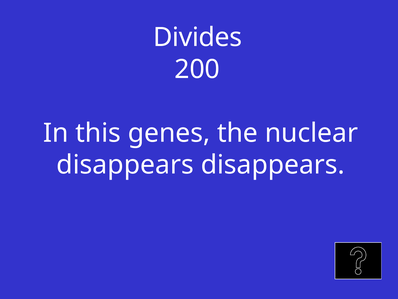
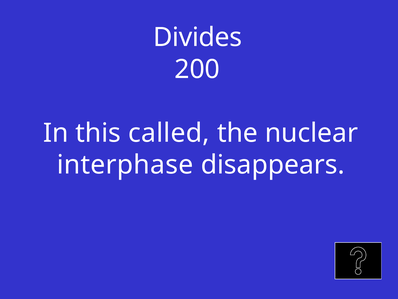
genes: genes -> called (169, 133)
disappears: disappears -> interphase (125, 165)
